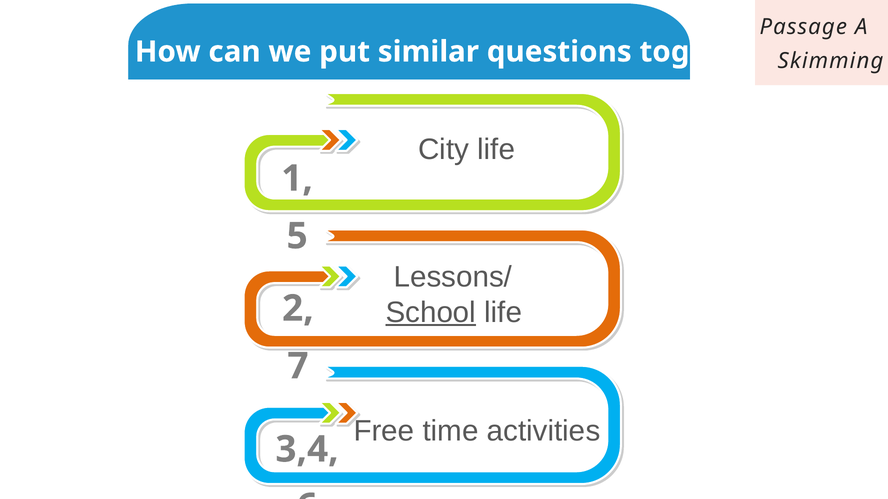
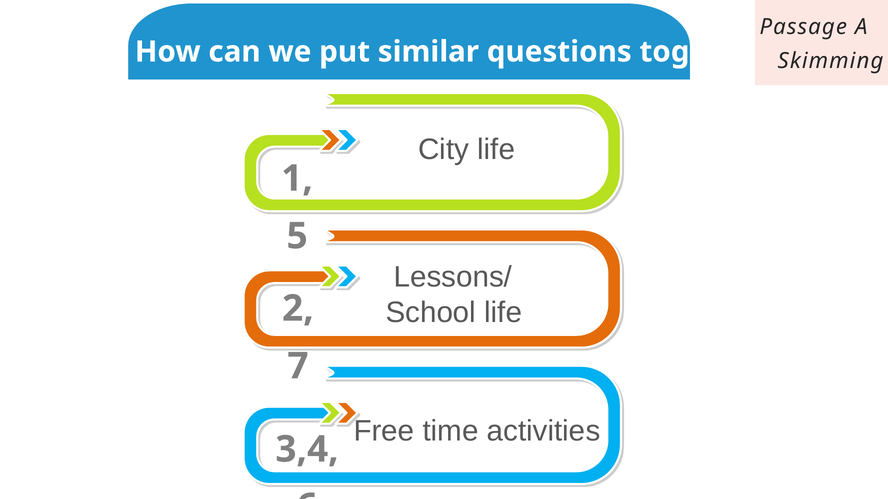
School underline: present -> none (431, 313)
